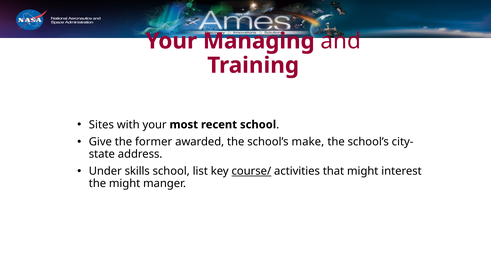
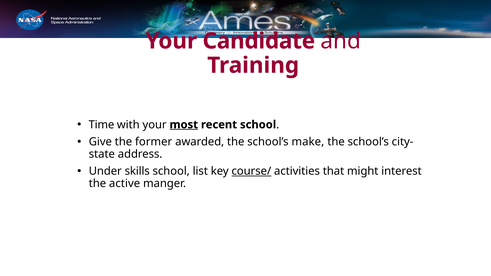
Managing: Managing -> Candidate (259, 41)
Sites: Sites -> Time (101, 125)
most underline: none -> present (184, 125)
the might: might -> active (125, 184)
